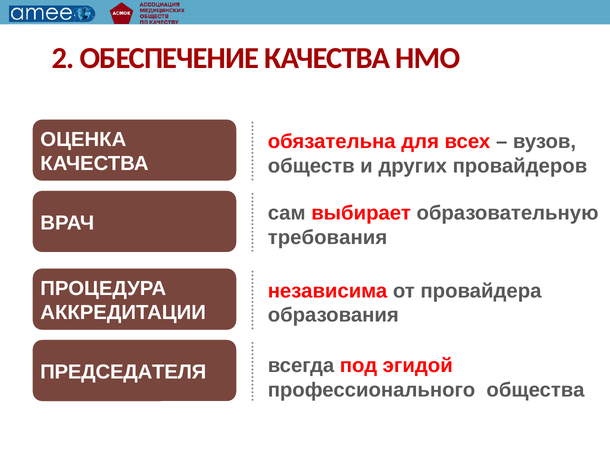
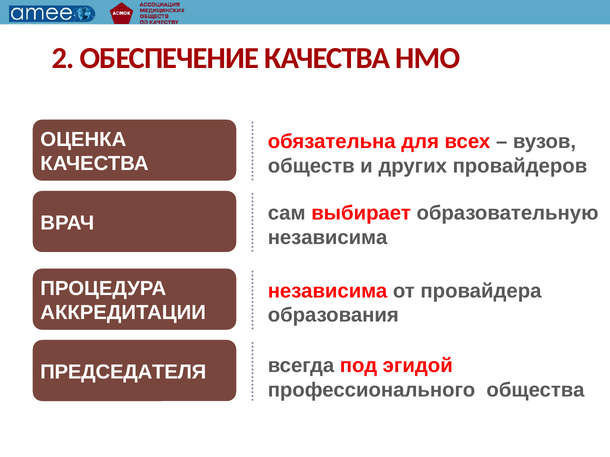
требования: требования -> независима (328, 238)
